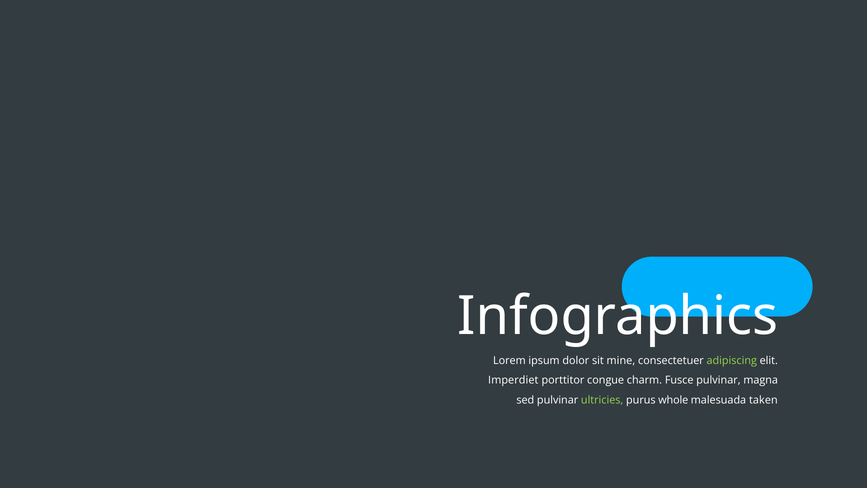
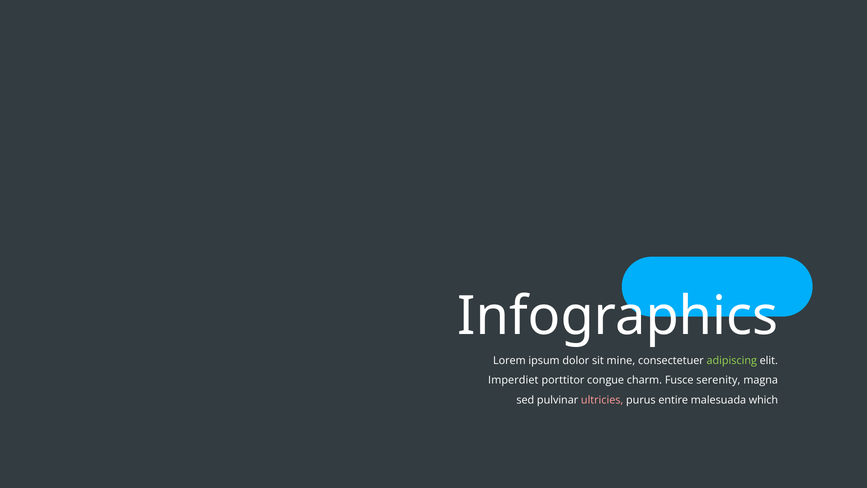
Fusce pulvinar: pulvinar -> serenity (718, 380)
ultricies colour: light green -> pink (602, 400)
whole: whole -> entire (673, 400)
taken: taken -> which (763, 400)
